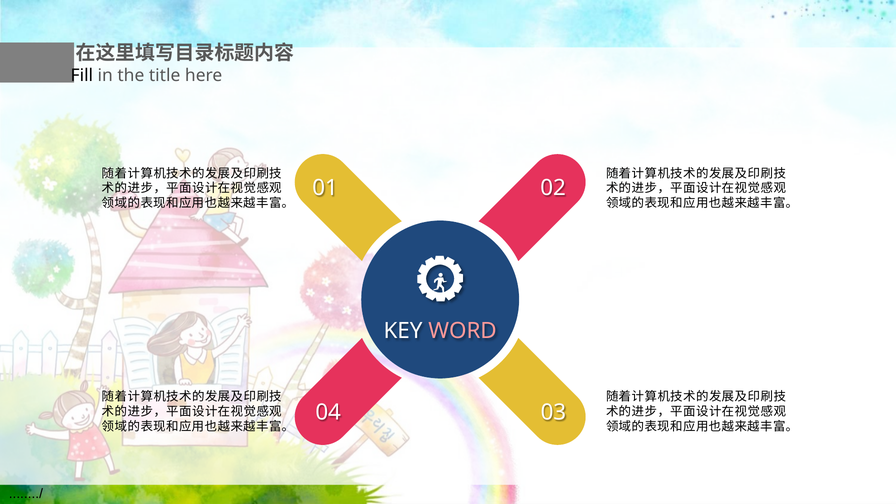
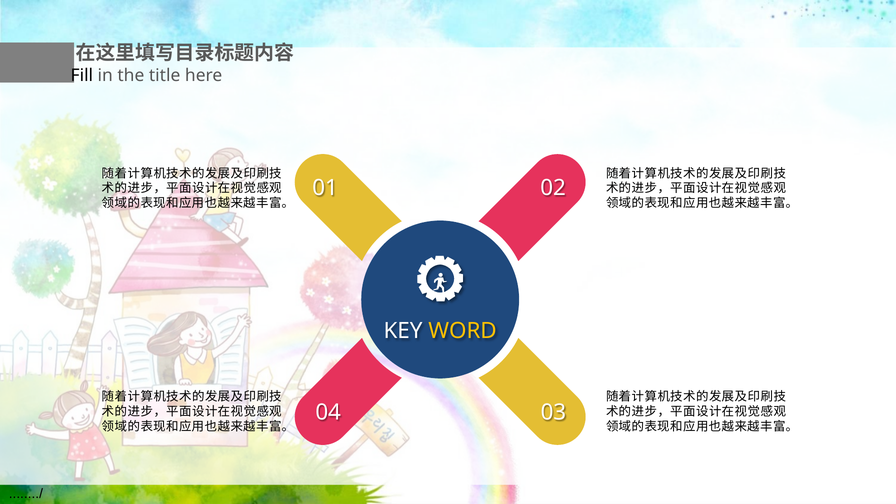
WORD colour: pink -> yellow (463, 331)
